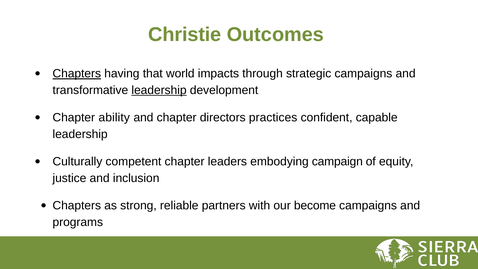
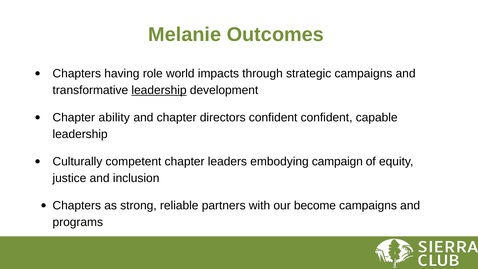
Christie: Christie -> Melanie (185, 35)
Chapters underline: present -> none (77, 74)
that: that -> role (153, 74)
directors practices: practices -> confident (273, 118)
